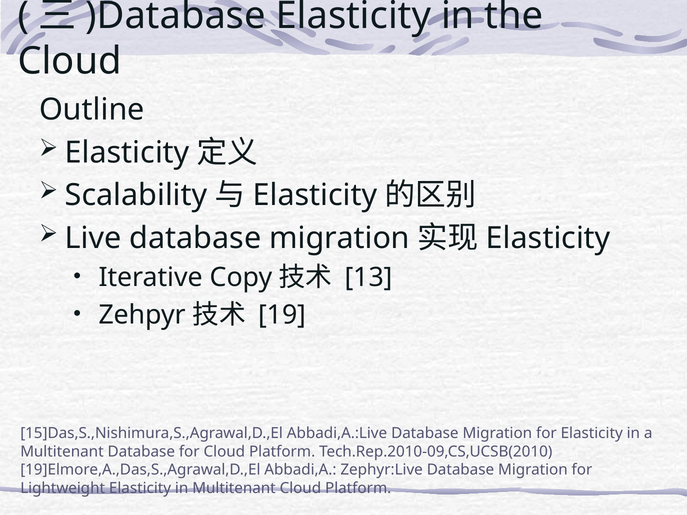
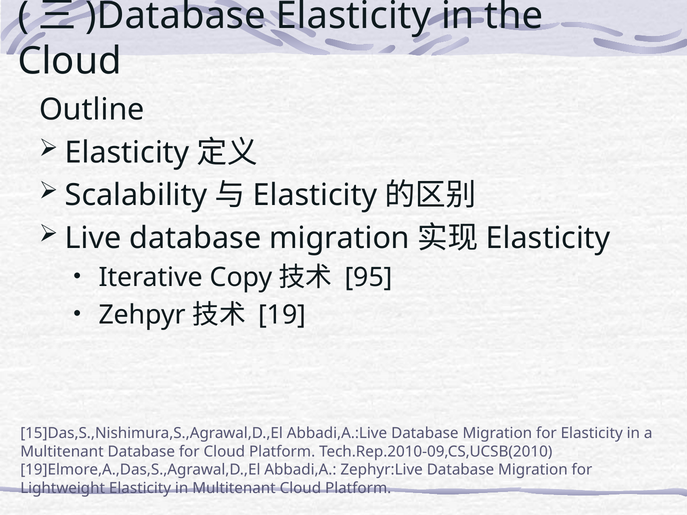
13: 13 -> 95 (369, 278)
